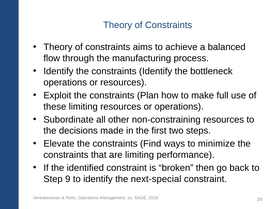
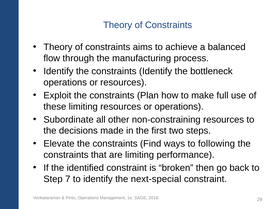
minimize: minimize -> following (216, 144)
9: 9 -> 7 (68, 179)
